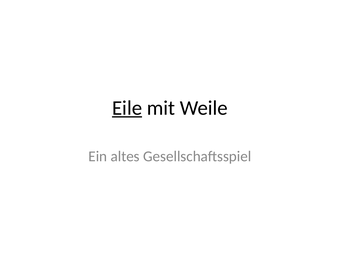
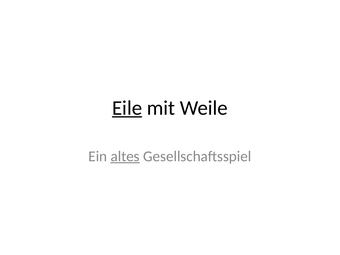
altes underline: none -> present (125, 156)
